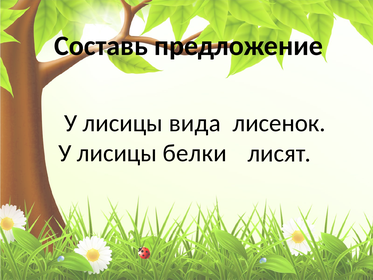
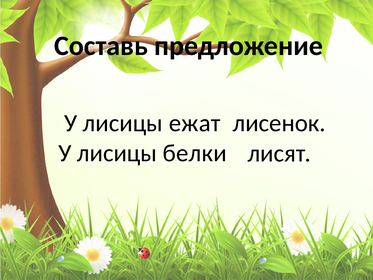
вида: вида -> ежат (195, 123)
